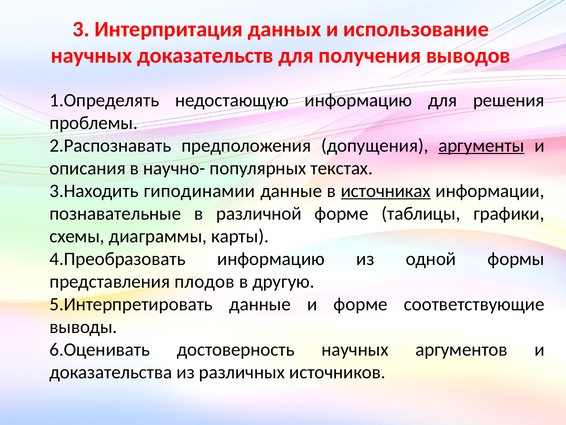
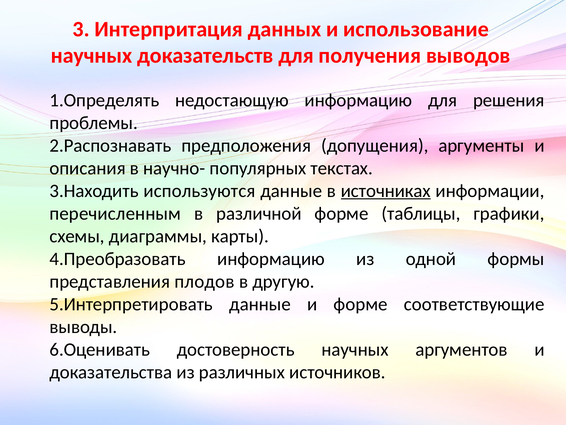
аргументы underline: present -> none (481, 145)
гиподинамии: гиподинамии -> используются (199, 191)
познавательные: познавательные -> перечисленным (115, 213)
